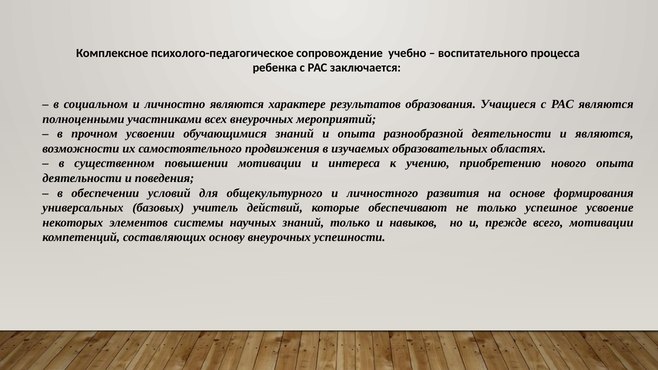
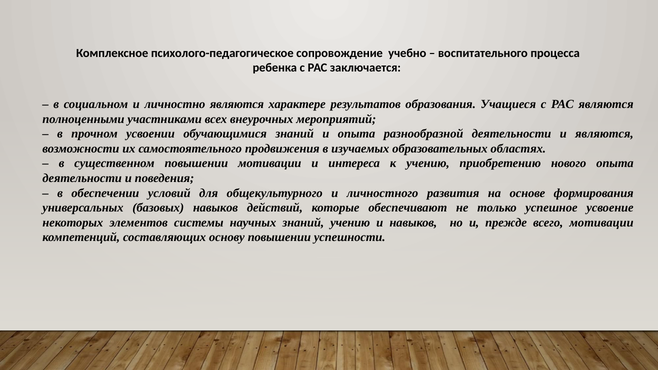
базовых учитель: учитель -> навыков (215, 208)
знаний только: только -> учению (350, 223)
основу внеурочных: внеурочных -> повышении (279, 237)
